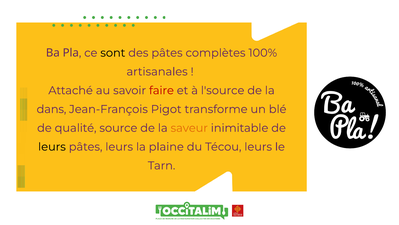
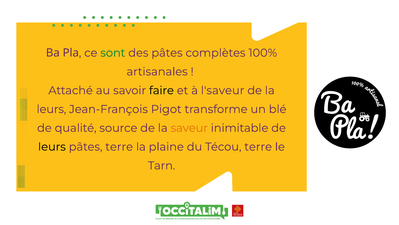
sont colour: black -> green (113, 53)
faire colour: red -> black (161, 90)
l'source: l'source -> l'saveur (223, 90)
dans: dans -> leurs (51, 109)
pâtes leurs: leurs -> terre (119, 146)
Técou leurs: leurs -> terre (258, 146)
